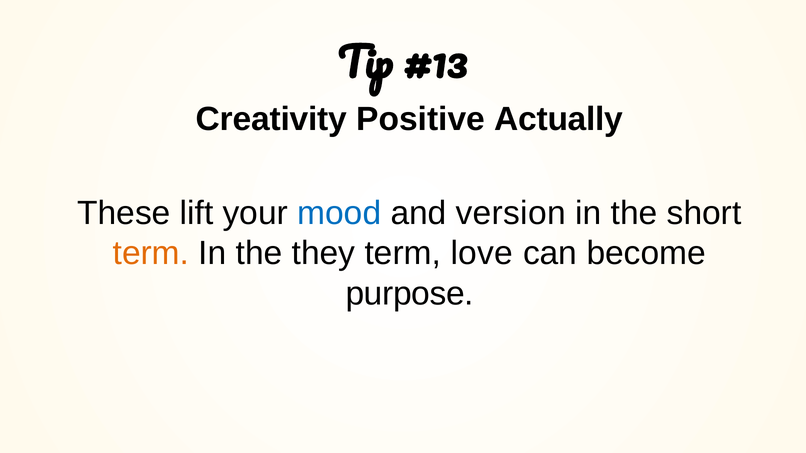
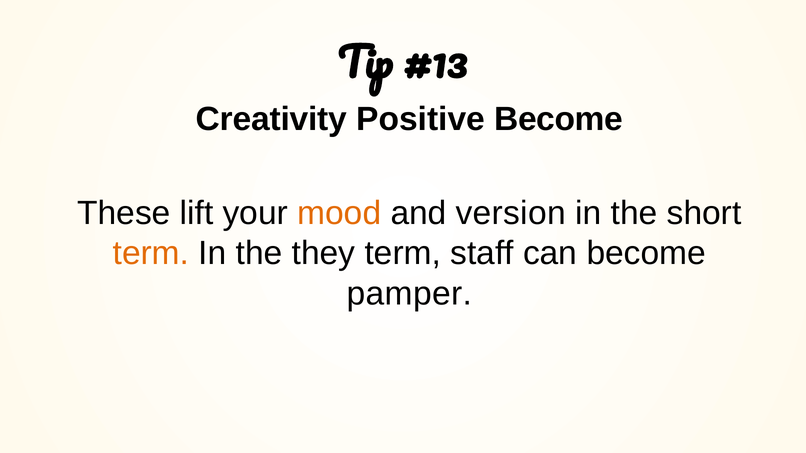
Positive Actually: Actually -> Become (559, 119)
mood colour: blue -> orange (339, 213)
love: love -> staff (482, 254)
purpose: purpose -> pamper (409, 294)
